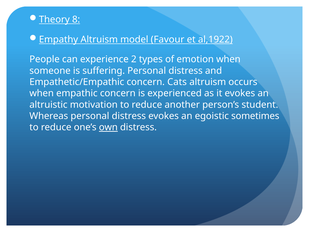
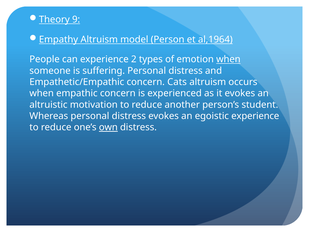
8: 8 -> 9 (76, 20)
Favour: Favour -> Person (168, 39)
al,1922: al,1922 -> al,1964 (215, 39)
when underline: none -> present (228, 59)
egoistic sometimes: sometimes -> experience (255, 116)
